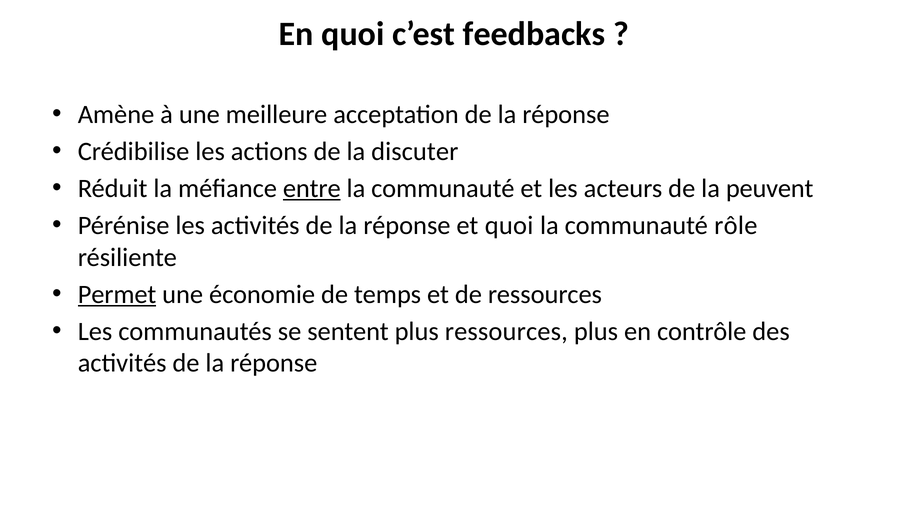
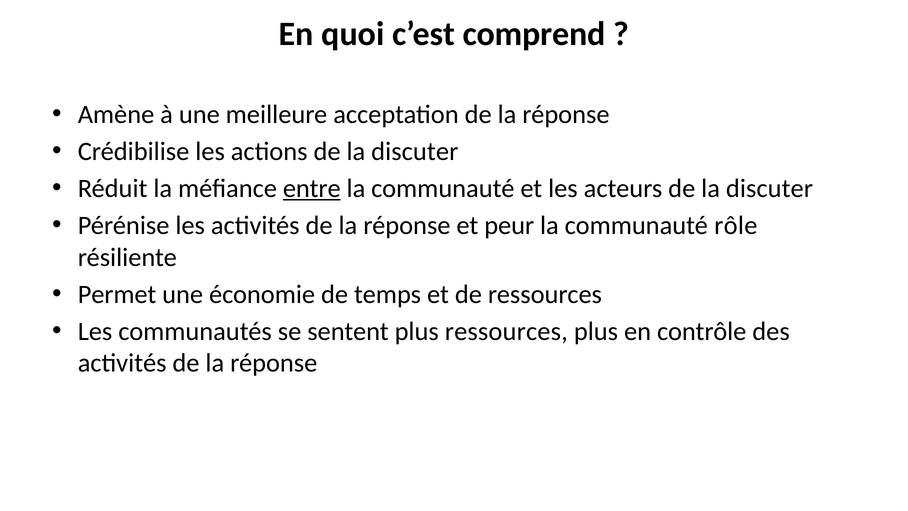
feedbacks: feedbacks -> comprend (534, 34)
acteurs de la peuvent: peuvent -> discuter (769, 188)
et quoi: quoi -> peur (509, 225)
Permet underline: present -> none (117, 294)
